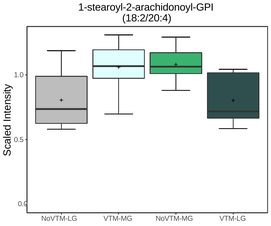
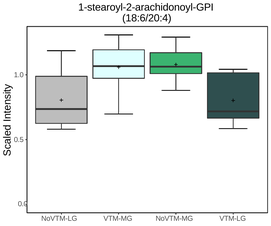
18:2/20:4: 18:2/20:4 -> 18:6/20:4 (147, 18)
